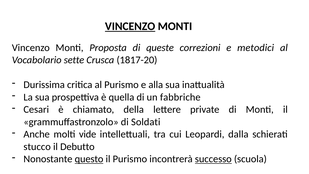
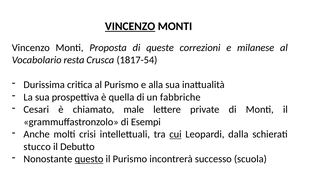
metodici: metodici -> milanese (256, 48)
sette: sette -> resta (74, 60)
1817-20: 1817-20 -> 1817-54 (137, 60)
della: della -> male (134, 109)
Soldati: Soldati -> Esempi (146, 122)
vide: vide -> crisi (88, 134)
cui underline: none -> present (175, 134)
successo underline: present -> none (213, 159)
